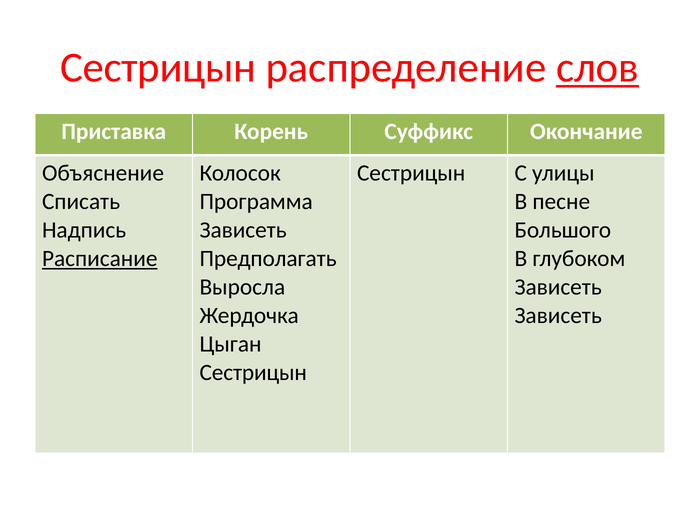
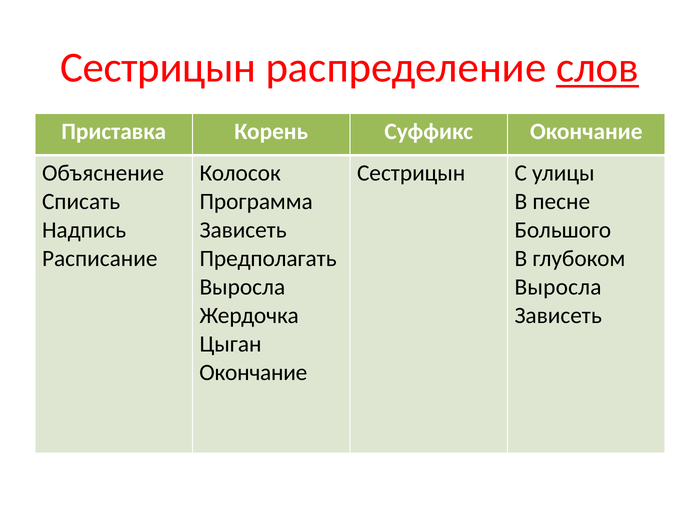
Расписание underline: present -> none (100, 259)
Зависеть: Зависеть -> Выросла (558, 287)
Сестрицын: Сестрицын -> Окончание (253, 373)
